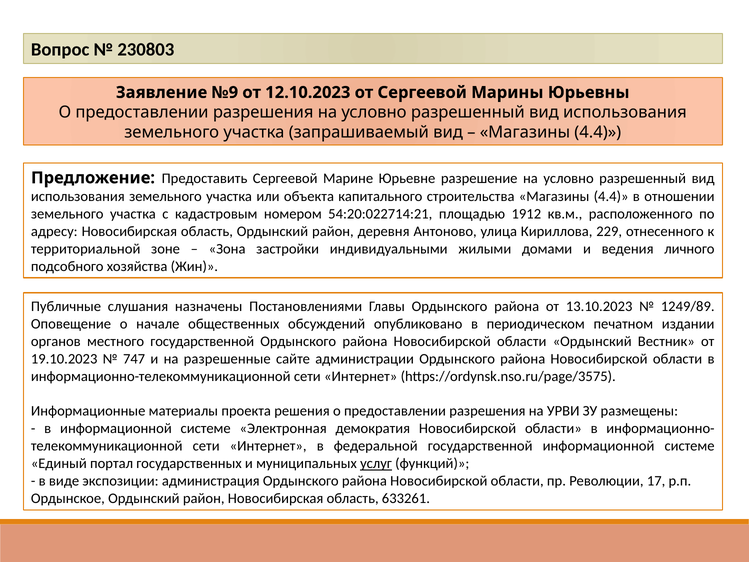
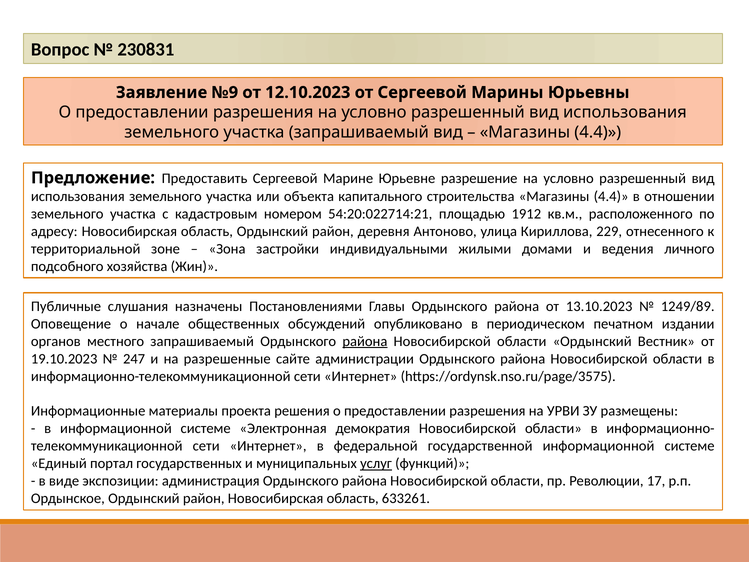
230803: 230803 -> 230831 (146, 50)
местного государственной: государственной -> запрашиваемый (202, 341)
района underline: none -> present (365, 341)
747: 747 -> 247 (134, 359)
